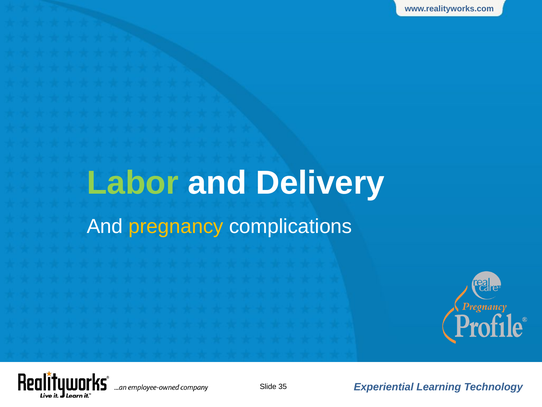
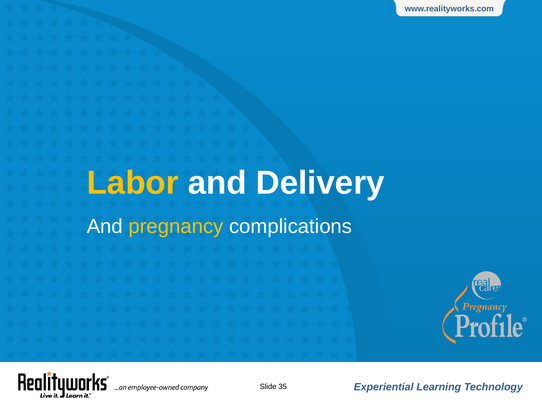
Labor colour: light green -> yellow (133, 183)
